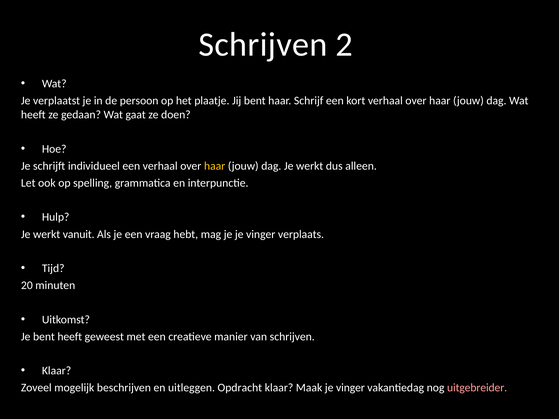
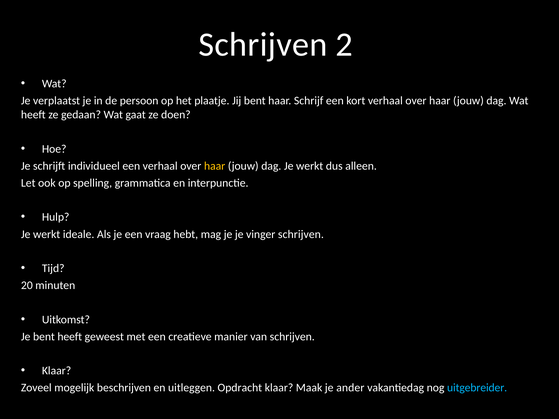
vanuit: vanuit -> ideale (79, 234)
vinger verplaats: verplaats -> schrijven (301, 234)
Maak je vinger: vinger -> ander (350, 388)
uitgebreider colour: pink -> light blue (477, 388)
